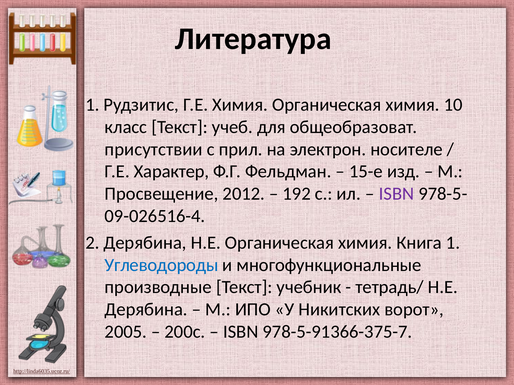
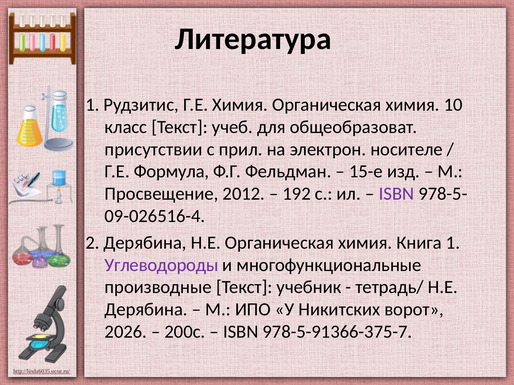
Характер: Характер -> Формула (172, 172)
Углеводороды colour: blue -> purple (161, 265)
2005: 2005 -> 2026 (126, 332)
